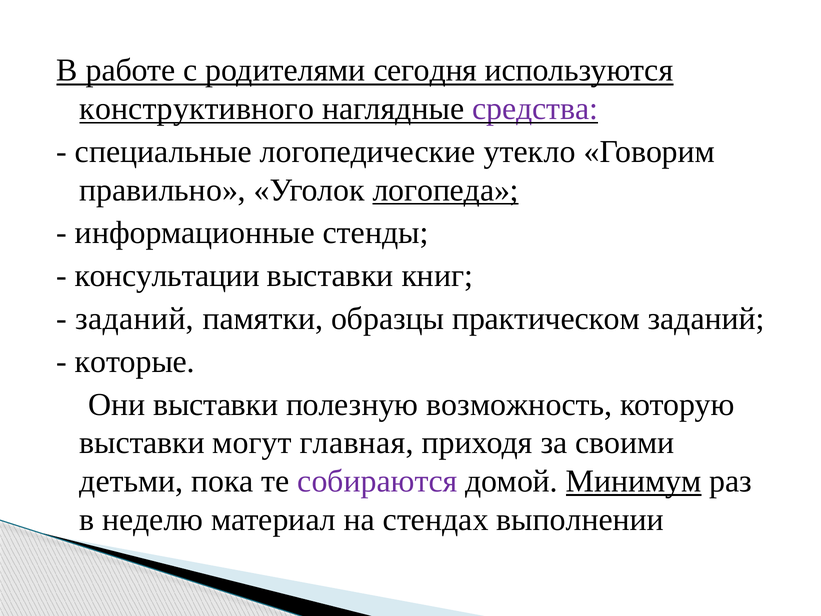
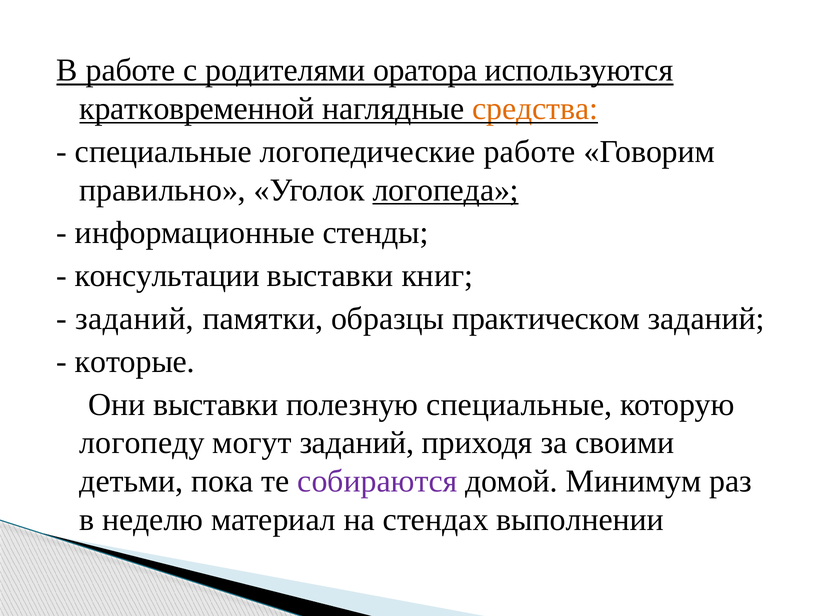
сегодня: сегодня -> оратора (425, 70)
конструктивного: конструктивного -> кратковременной (197, 109)
средства colour: purple -> orange (535, 109)
логопедические утекло: утекло -> работе (529, 152)
полезную возможность: возможность -> специальные (519, 404)
выставки: выставки -> логопеду (142, 443)
могут главная: главная -> заданий (357, 443)
Минимум underline: present -> none (634, 481)
